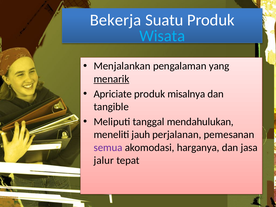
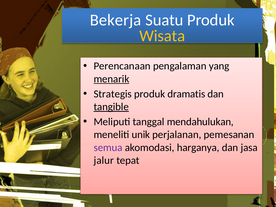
Wisata colour: light blue -> yellow (162, 36)
Menjalankan: Menjalankan -> Perencanaan (122, 66)
Apriciate: Apriciate -> Strategis (113, 94)
misalnya: misalnya -> dramatis (186, 94)
tangible underline: none -> present (111, 107)
jauh: jauh -> unik (141, 135)
